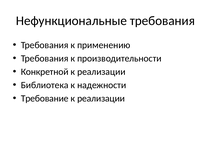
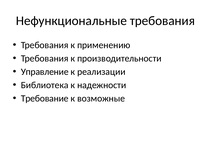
Конкретной: Конкретной -> Управление (45, 72)
реализации: реализации -> возможные (101, 98)
